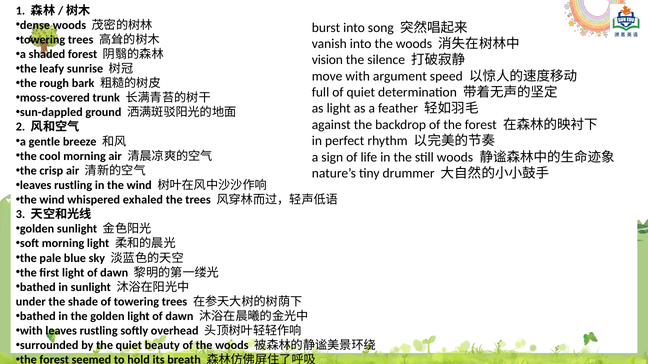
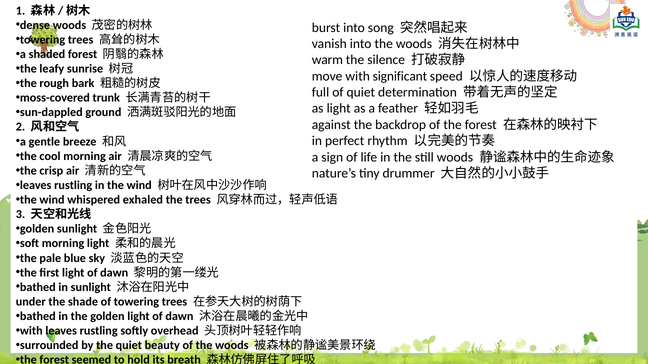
vision: vision -> warm (327, 60)
argument: argument -> significant (400, 76)
